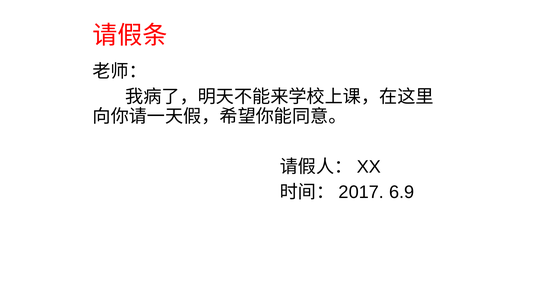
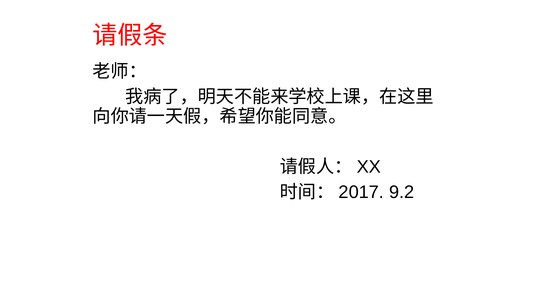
6.9: 6.9 -> 9.2 (402, 192)
